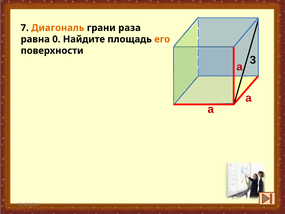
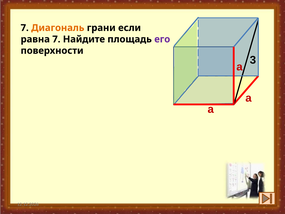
раза: раза -> если (130, 28)
равна 0: 0 -> 7 (56, 39)
его colour: orange -> purple (162, 39)
